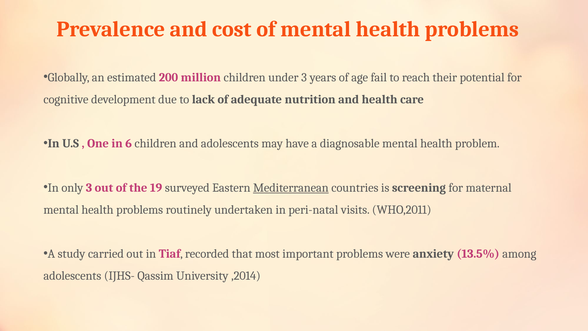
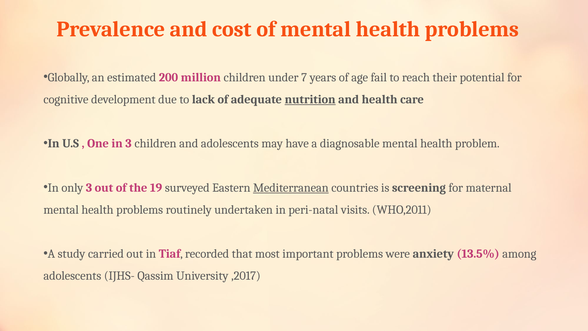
under 3: 3 -> 7 (304, 77)
nutrition underline: none -> present (310, 99)
in 6: 6 -> 3 (128, 143)
,2014: ,2014 -> ,2017 (246, 276)
